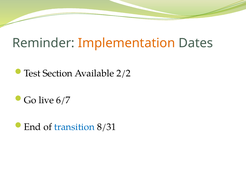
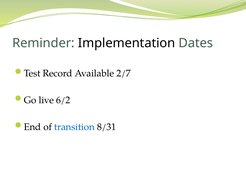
Implementation colour: orange -> black (127, 43)
Section: Section -> Record (58, 73)
2/2: 2/2 -> 2/7 (124, 73)
6/7: 6/7 -> 6/2 (63, 100)
